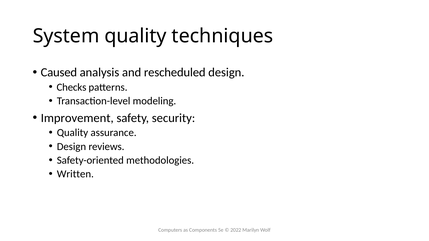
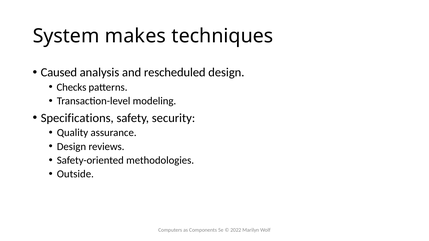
System quality: quality -> makes (135, 36)
Improvement: Improvement -> Specifications (77, 118)
Written: Written -> Outside (75, 174)
